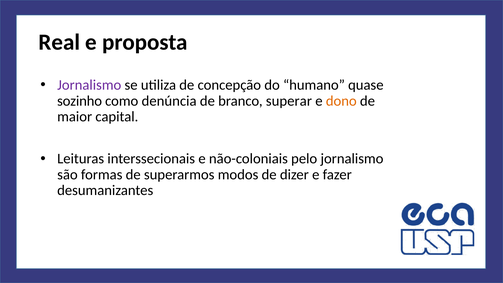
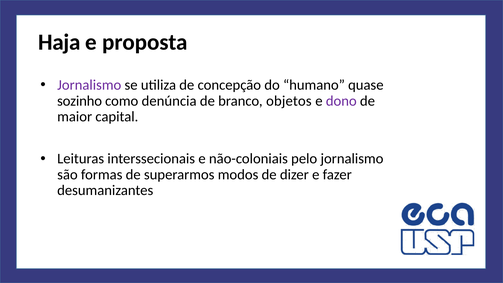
Real: Real -> Haja (59, 42)
superar: superar -> objetos (289, 101)
dono colour: orange -> purple (341, 101)
